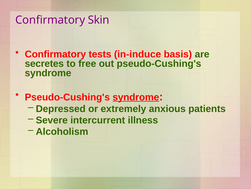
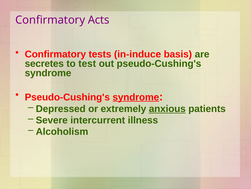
Skin: Skin -> Acts (99, 20)
free: free -> test (87, 63)
anxious underline: none -> present (167, 108)
